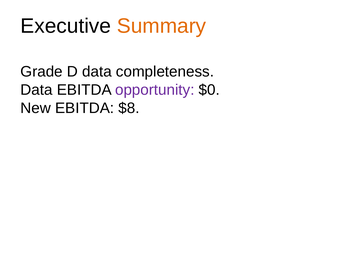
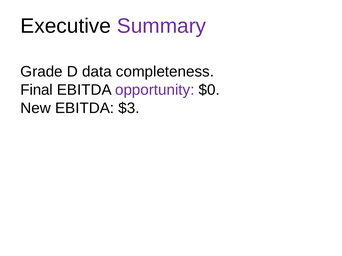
Summary colour: orange -> purple (162, 26)
Data: Data -> Final (37, 90)
$8: $8 -> $3 (129, 108)
